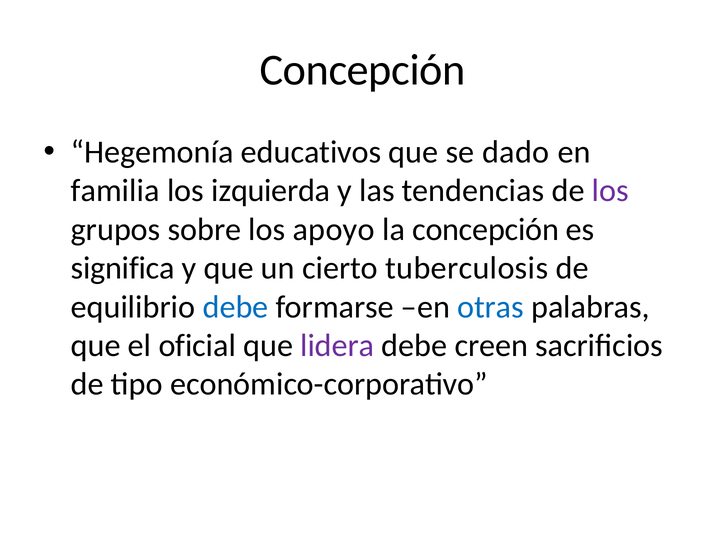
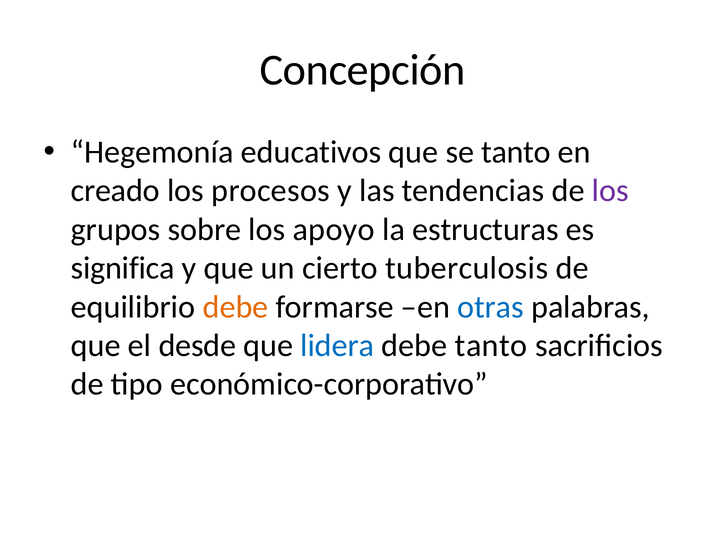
se dado: dado -> tanto (516, 152)
familia: familia -> creado (115, 191)
izquierda: izquierda -> procesos (271, 191)
la concepción: concepción -> estructuras (486, 229)
debe colour: blue -> orange (236, 307)
oficial: oficial -> desde (197, 345)
lidera colour: purple -> blue (337, 345)
debe creen: creen -> tanto (491, 345)
